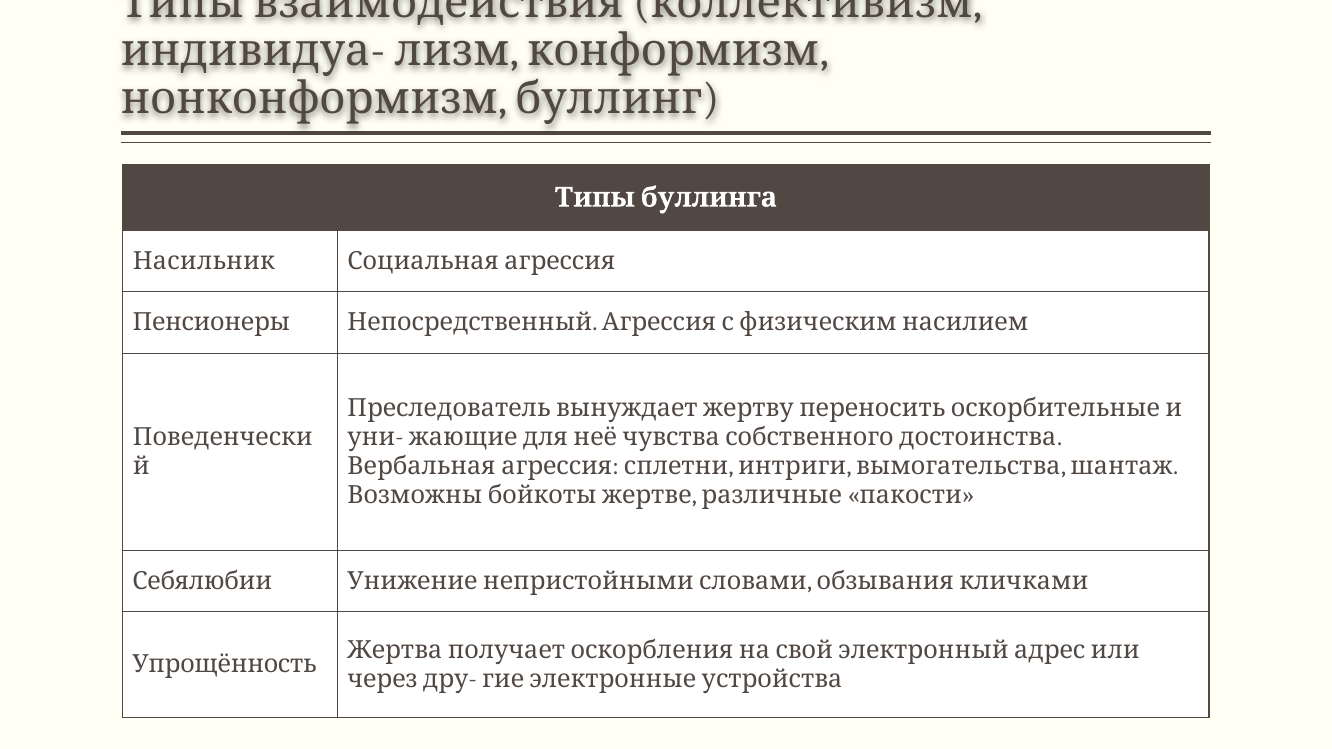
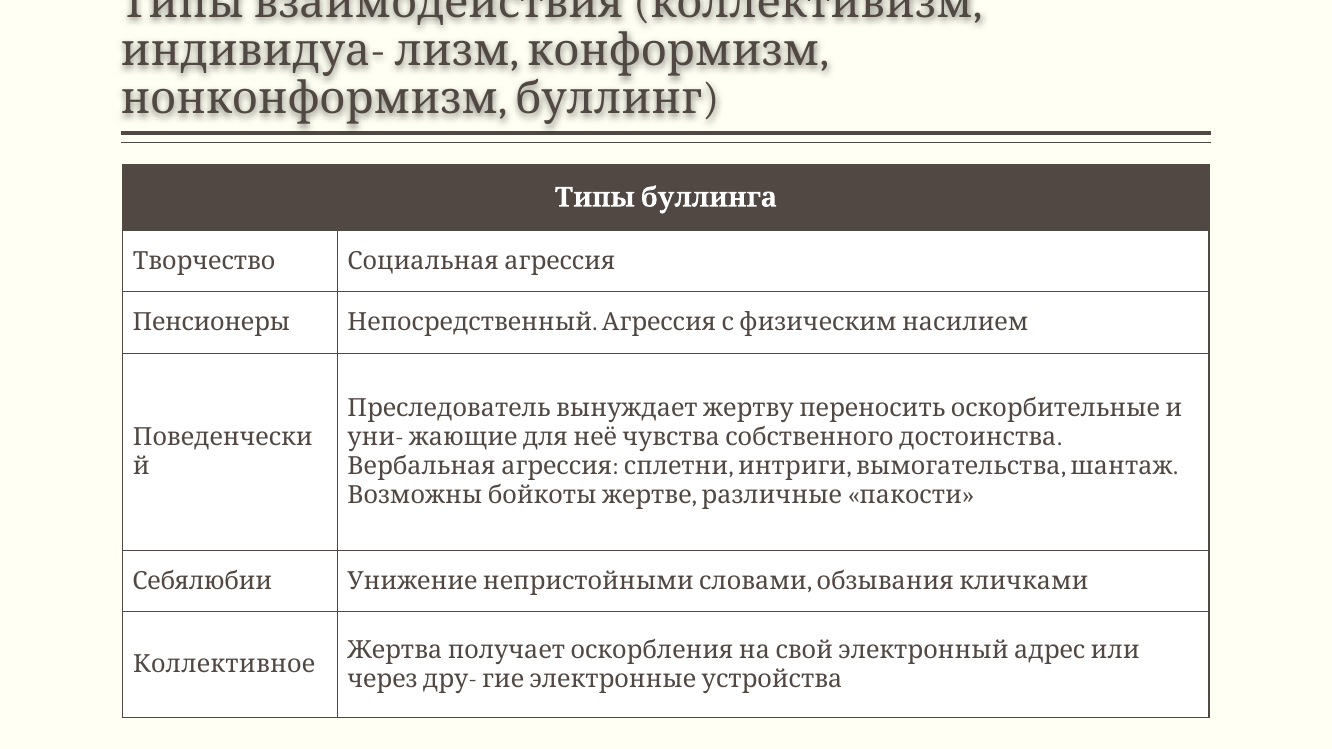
Насильник: Насильник -> Творчество (204, 261)
Упрощённость: Упрощённость -> Коллективное (224, 665)
